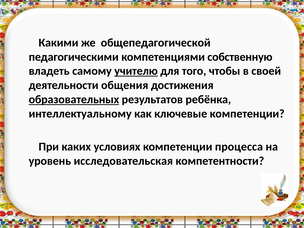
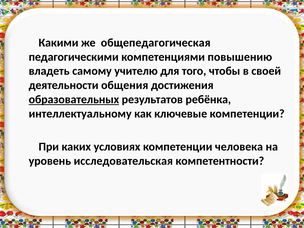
общепедагогической: общепедагогической -> общепедагогическая (156, 43)
собственную: собственную -> повышению (240, 57)
учителю underline: present -> none (136, 71)
процесса: процесса -> человека (239, 147)
